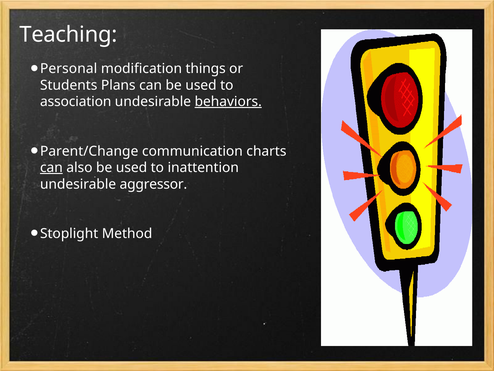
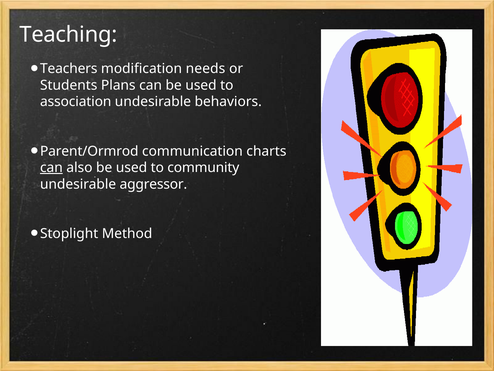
Personal: Personal -> Teachers (69, 69)
things: things -> needs (206, 69)
behaviors underline: present -> none (228, 102)
Parent/Change: Parent/Change -> Parent/Ormrod (89, 151)
inattention: inattention -> community (203, 167)
